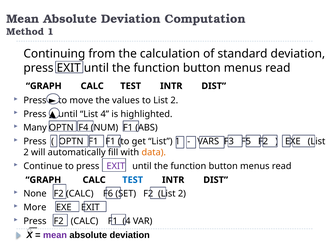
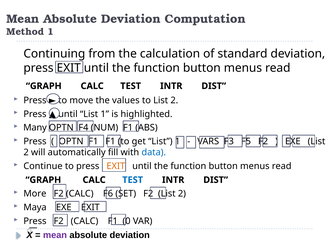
until List 4: 4 -> 1 (105, 114)
data colour: orange -> blue (154, 152)
EXIT colour: purple -> orange (116, 166)
None: None -> More (35, 193)
More: More -> Maya (35, 207)
F1 4: 4 -> 0 (127, 221)
